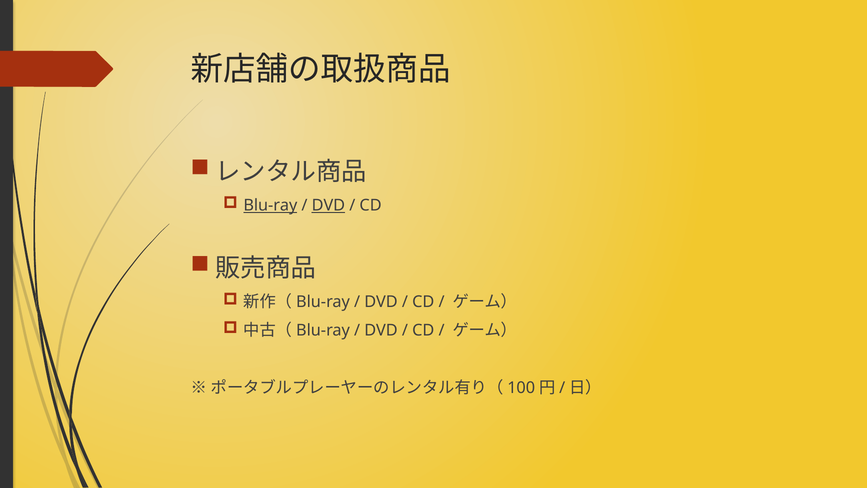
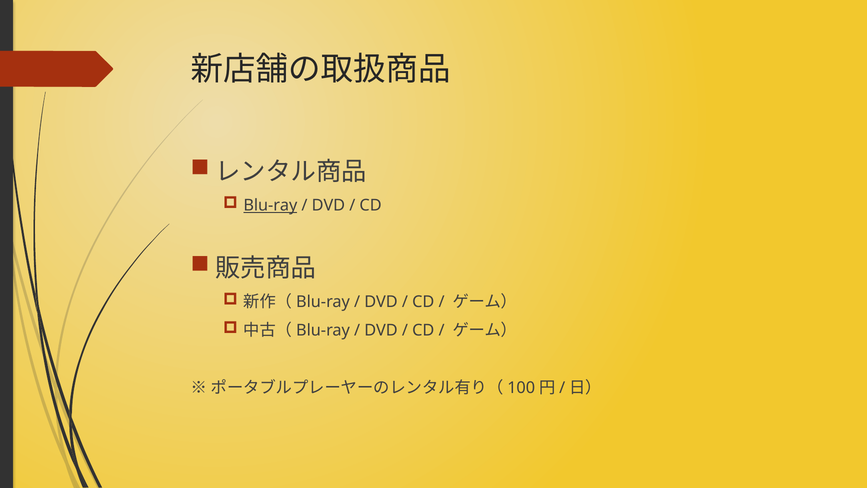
DVD underline: present -> none (328, 205)
